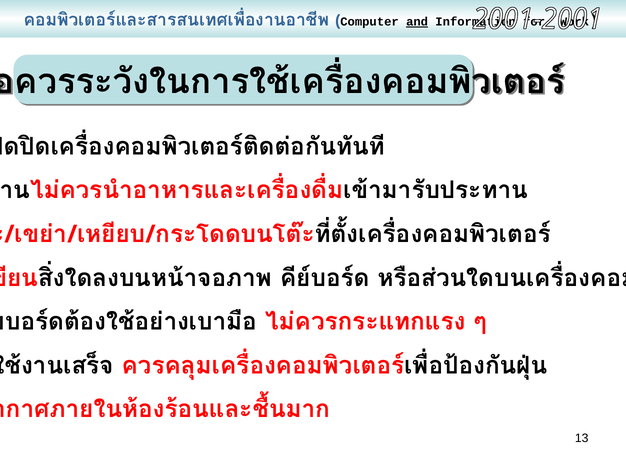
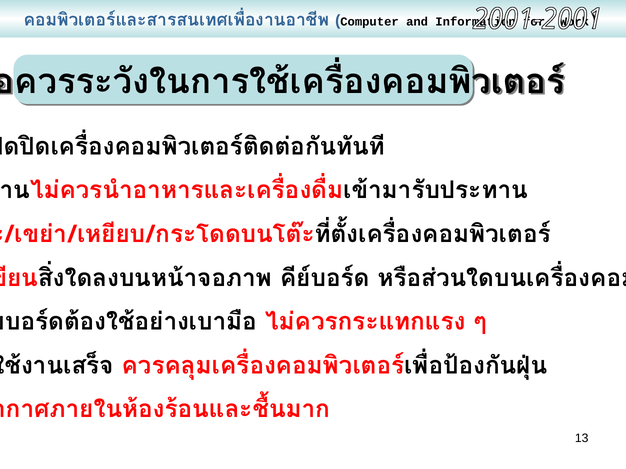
and underline: present -> none (417, 22)
